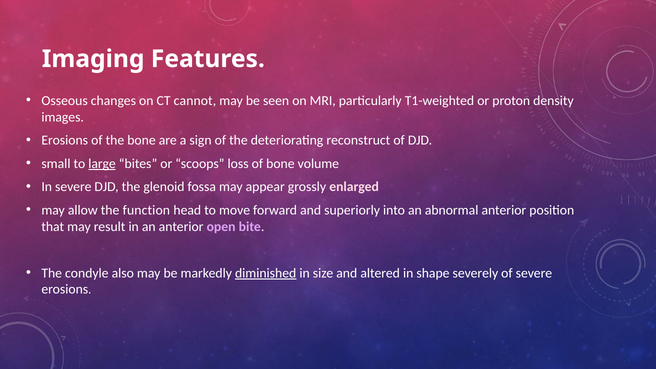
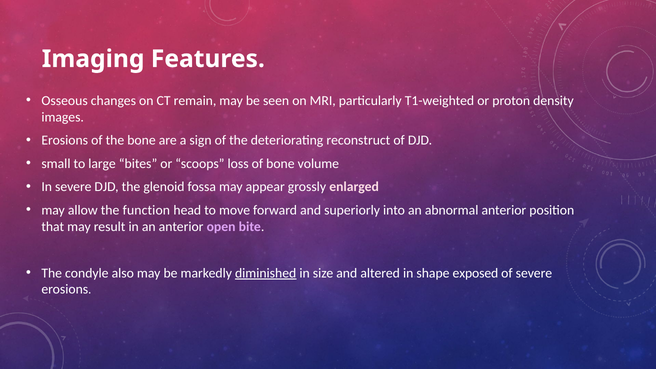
cannot: cannot -> remain (195, 101)
large underline: present -> none (102, 164)
severely: severely -> exposed (475, 273)
